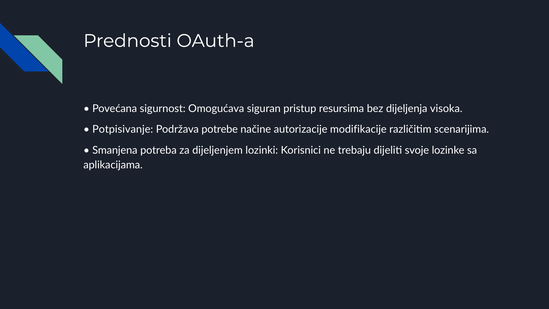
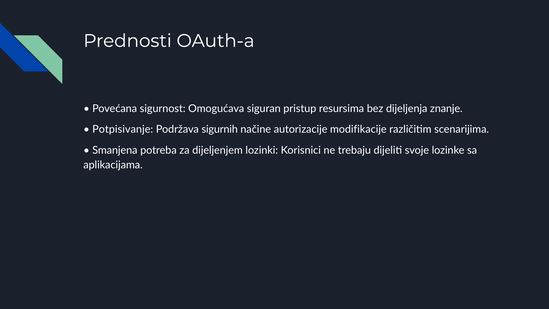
visoka: visoka -> znanje (446, 109)
potrebe: potrebe -> sigurnih (220, 129)
